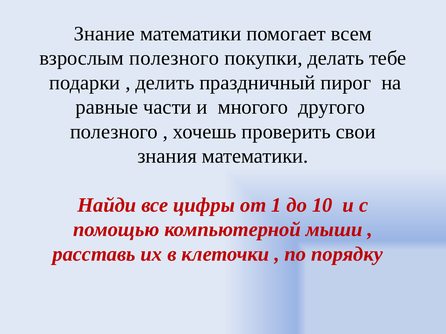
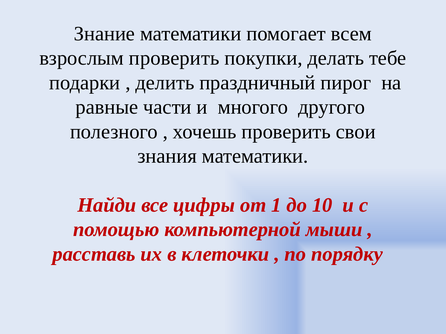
взрослым полезного: полезного -> проверить (174, 58)
